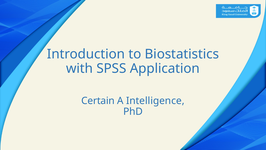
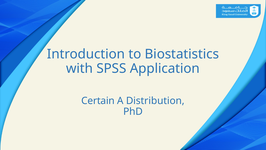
Intelligence: Intelligence -> Distribution (155, 101)
